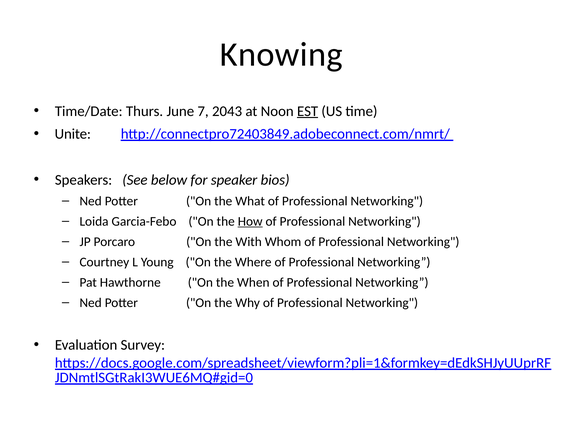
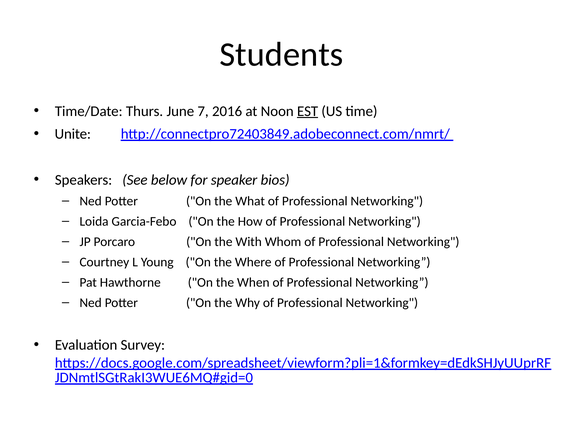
Knowing: Knowing -> Students (281, 55)
2043: 2043 -> 2016 (227, 111)
How underline: present -> none (250, 221)
